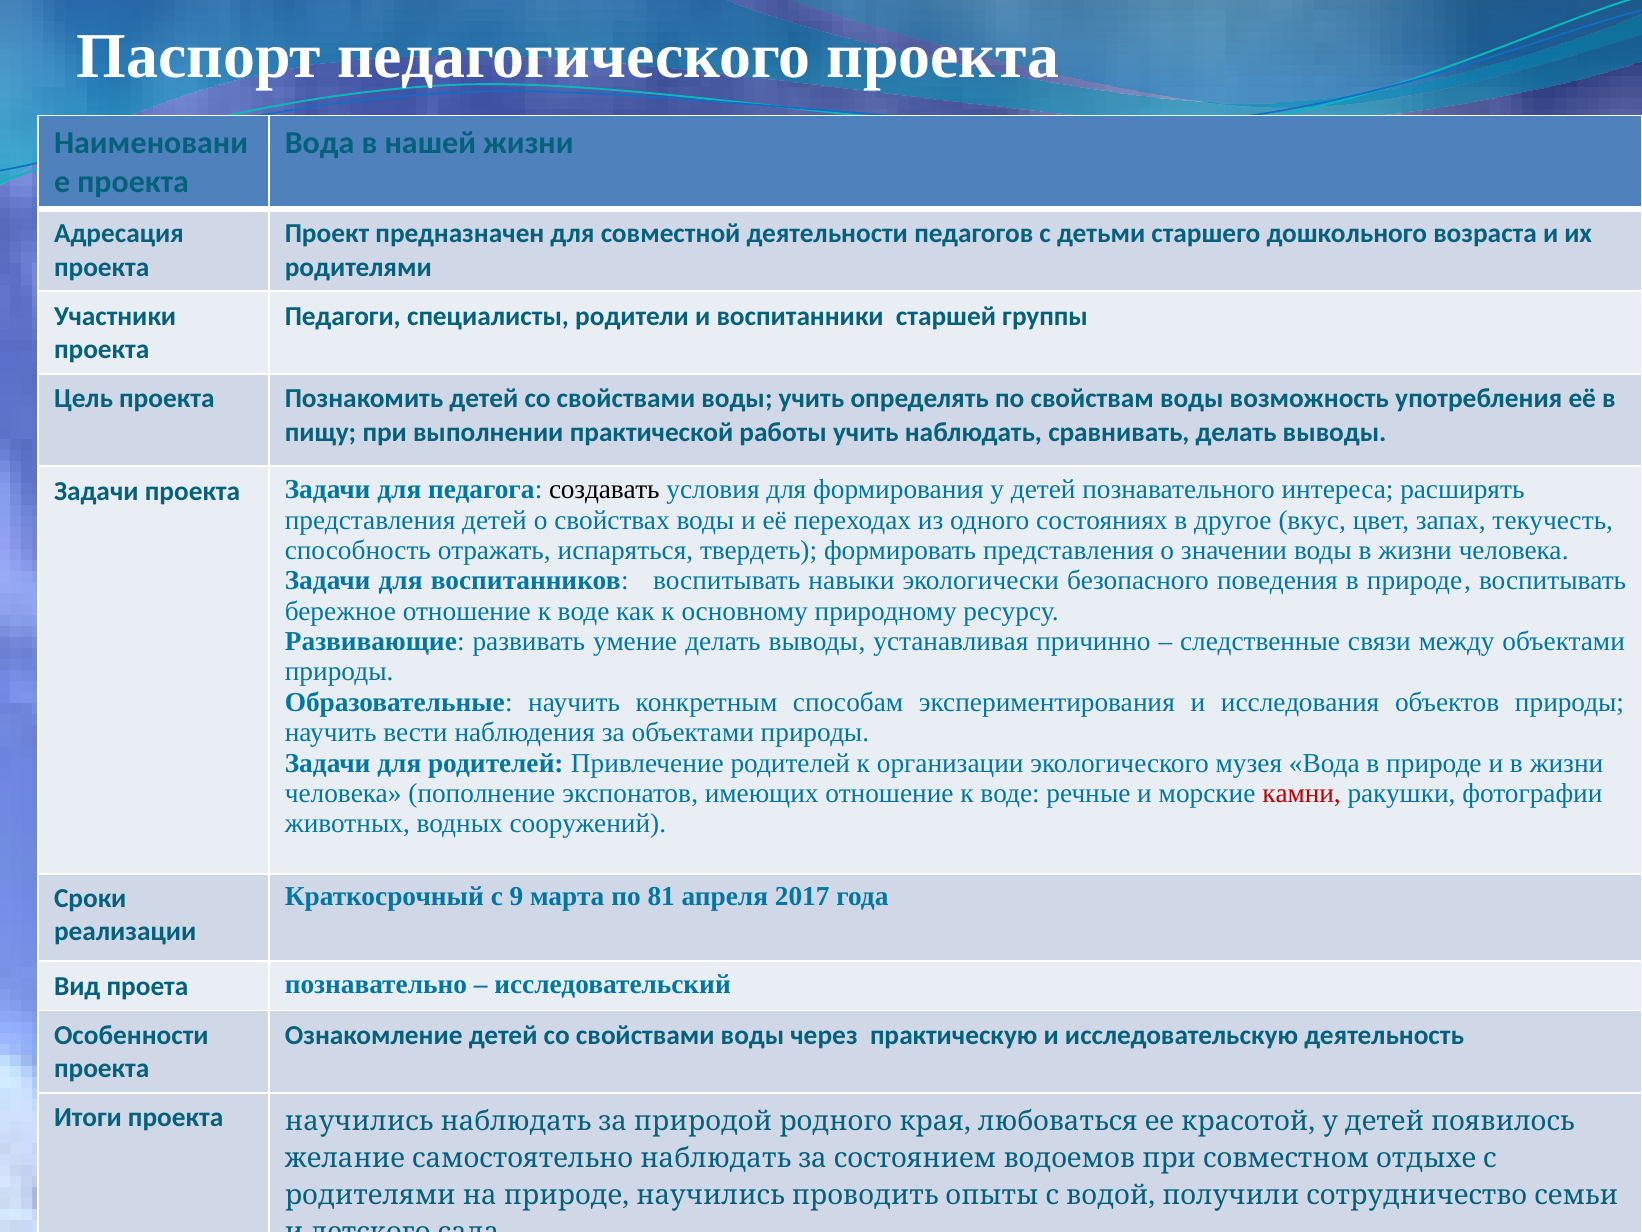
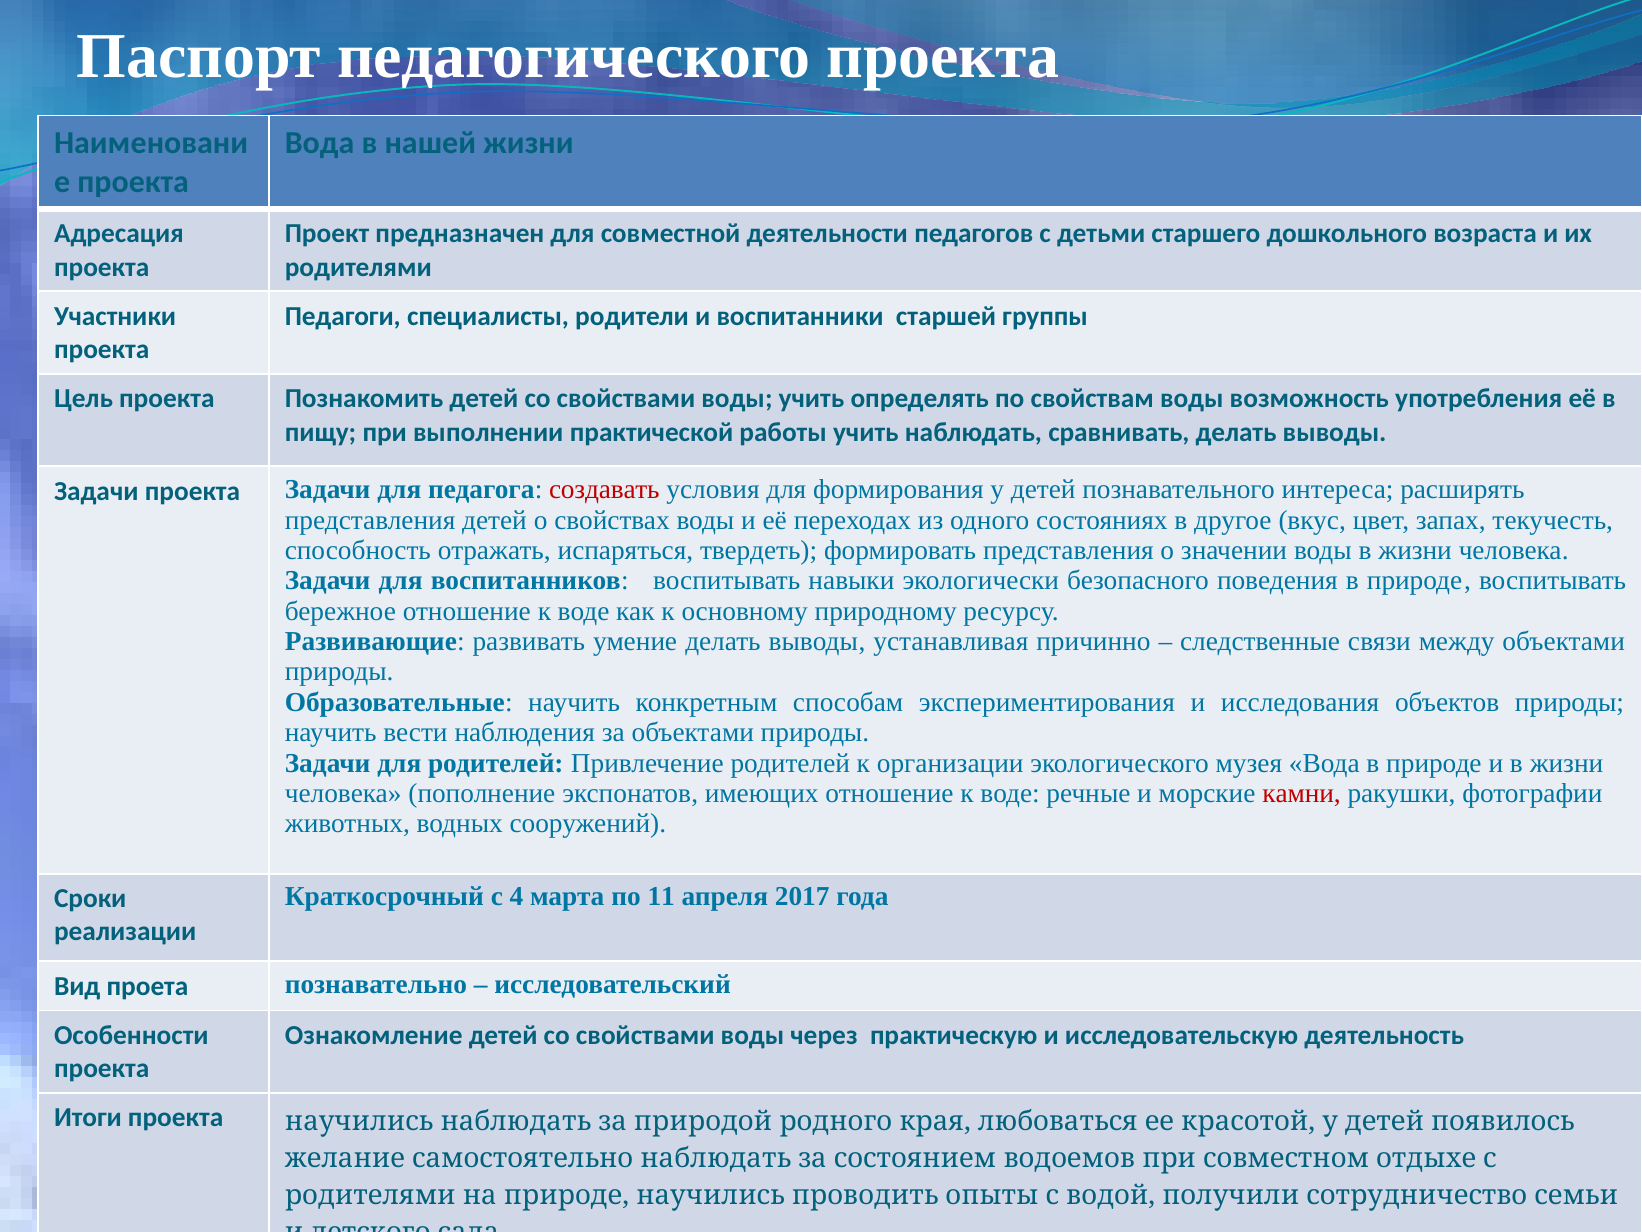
создавать colour: black -> red (604, 489)
9: 9 -> 4 (516, 896)
81: 81 -> 11 (661, 896)
